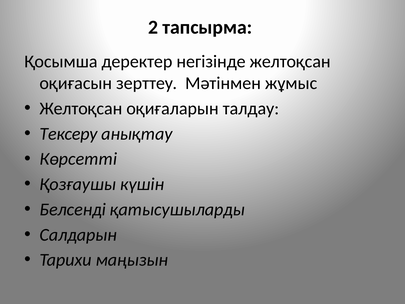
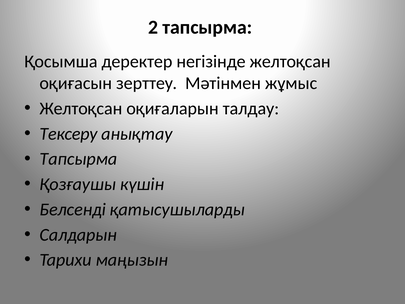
Көрсетті: Көрсетті -> Тапсырма (78, 159)
